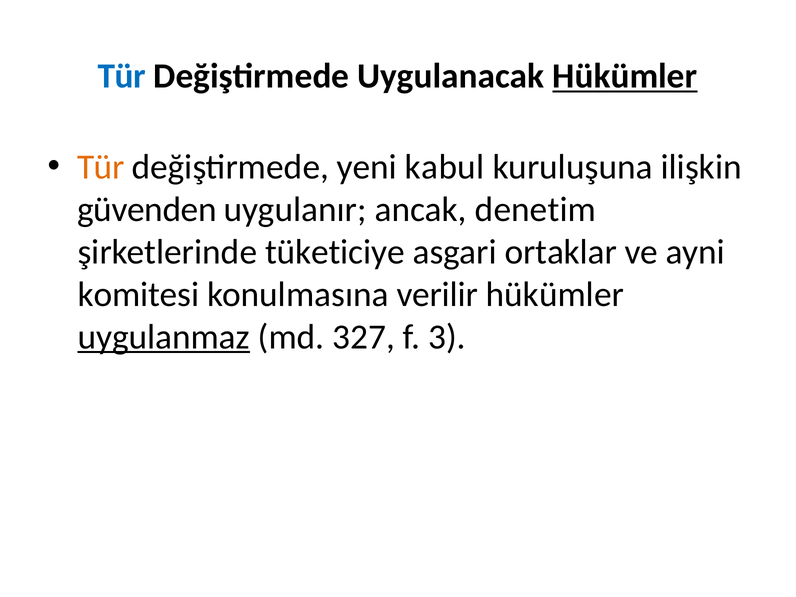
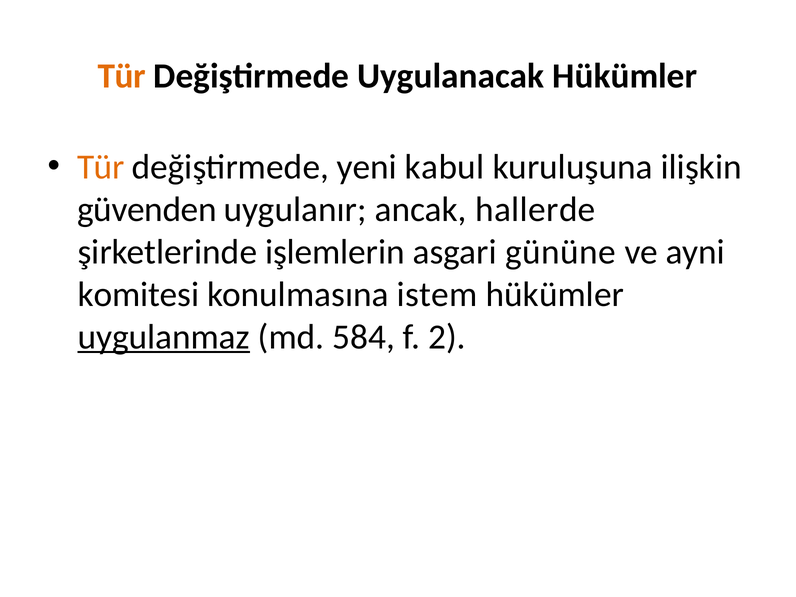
Tür colour: blue -> orange (122, 76)
Hükümler underline: present -> none (625, 76)
denetim: denetim -> hallerde (535, 209)
tüketiciye: tüketiciye -> işlemlerin (335, 252)
ortaklar: ortaklar -> gününe (561, 252)
verilir: verilir -> istem (437, 294)
327: 327 -> 584 (364, 337)
3: 3 -> 2 (447, 337)
